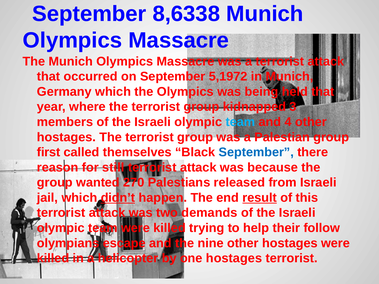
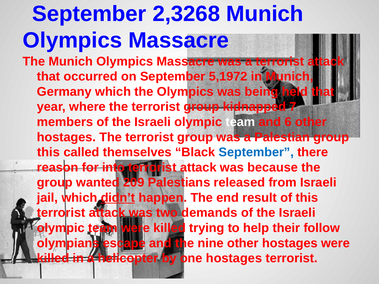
8,6338: 8,6338 -> 2,3268 (186, 14)
3: 3 -> 7 (293, 107)
team colour: light blue -> white (240, 122)
4: 4 -> 6 (288, 122)
first: first -> this (48, 152)
still: still -> into (113, 168)
270: 270 -> 209 (134, 183)
result underline: present -> none (260, 198)
